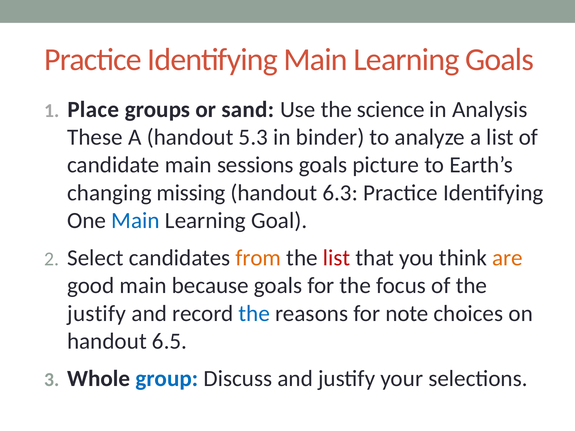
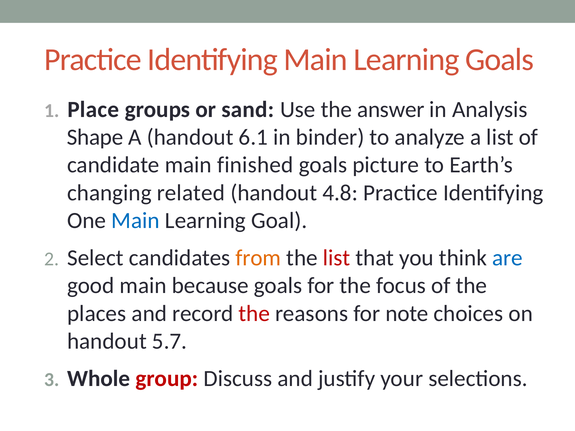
science: science -> answer (391, 109)
These: These -> Shape (95, 137)
5.3: 5.3 -> 6.1 (253, 137)
sessions: sessions -> finished (255, 165)
missing: missing -> related (191, 193)
6.3: 6.3 -> 4.8 (340, 193)
are colour: orange -> blue (507, 258)
justify: justify -> places (97, 314)
the colour: blue -> red (254, 314)
6.5: 6.5 -> 5.7 (170, 341)
group colour: blue -> red (167, 379)
